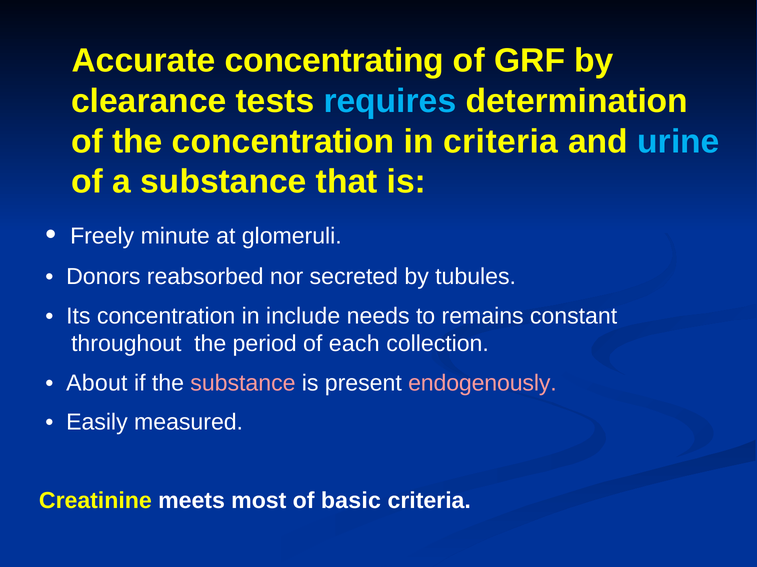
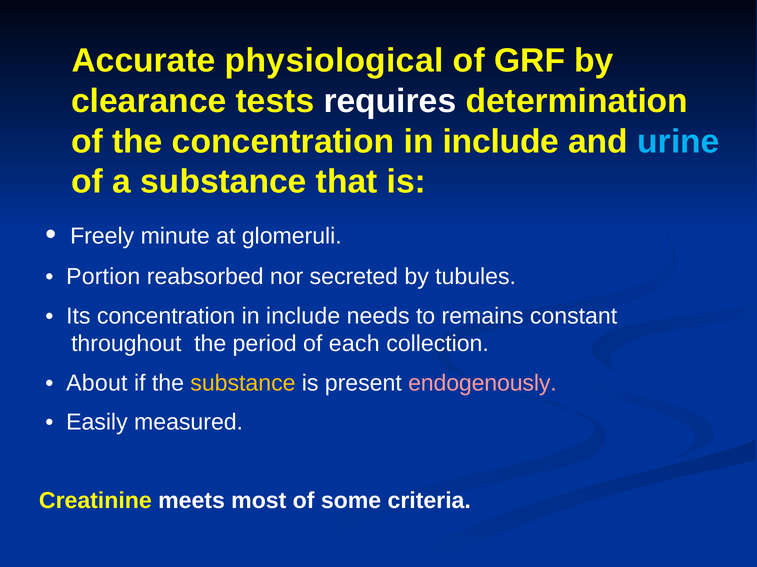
concentrating: concentrating -> physiological (334, 61)
requires colour: light blue -> white (390, 101)
the concentration in criteria: criteria -> include (501, 142)
Donors: Donors -> Portion (103, 277)
substance colour: pink -> yellow (243, 383)
basic: basic -> some (351, 501)
